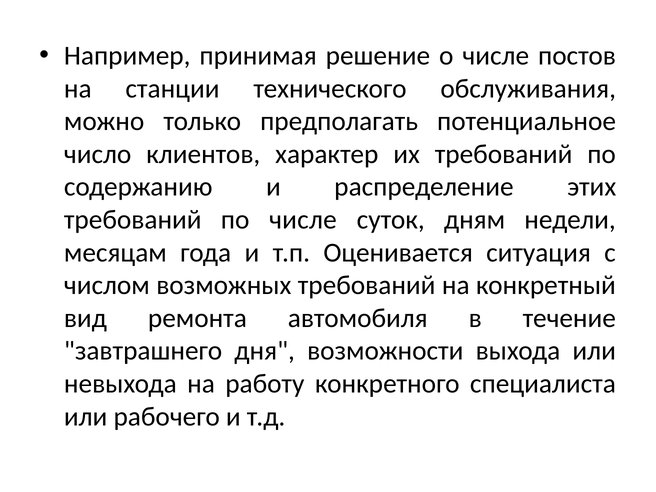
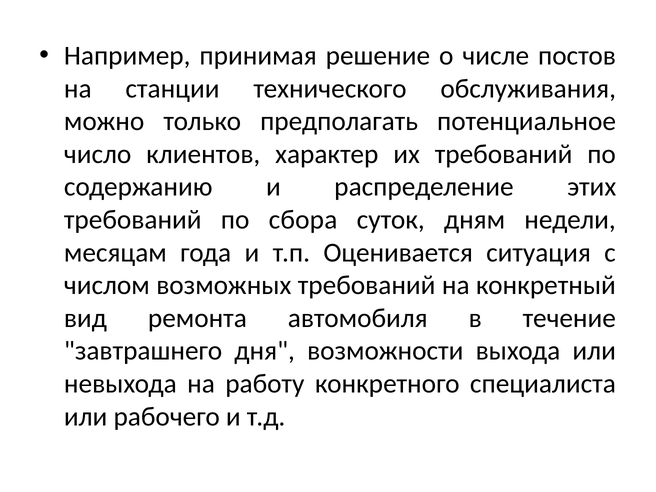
по числе: числе -> сбора (303, 220)
